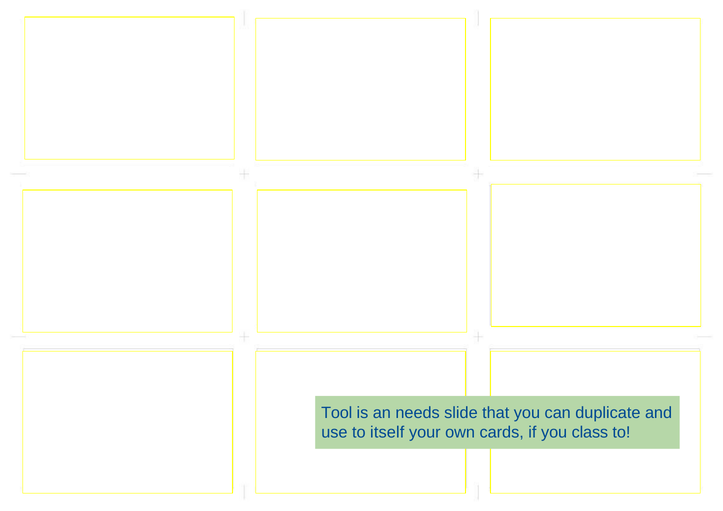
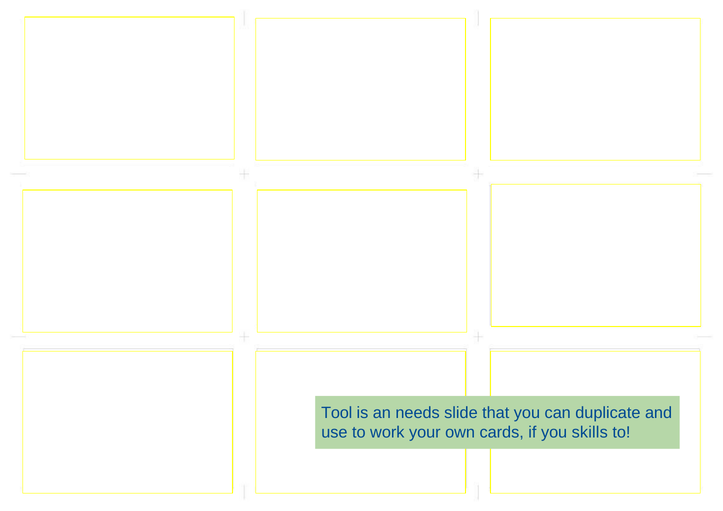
itself: itself -> work (387, 433)
class: class -> skills (590, 433)
